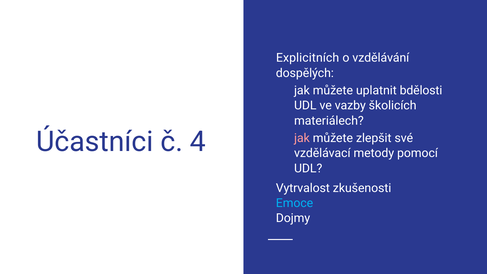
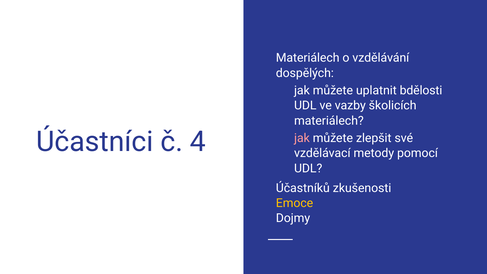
Explicitních: Explicitních -> Materiálech (308, 58)
Vytrvalost: Vytrvalost -> Účastníků (303, 188)
Emoce colour: light blue -> yellow (295, 203)
